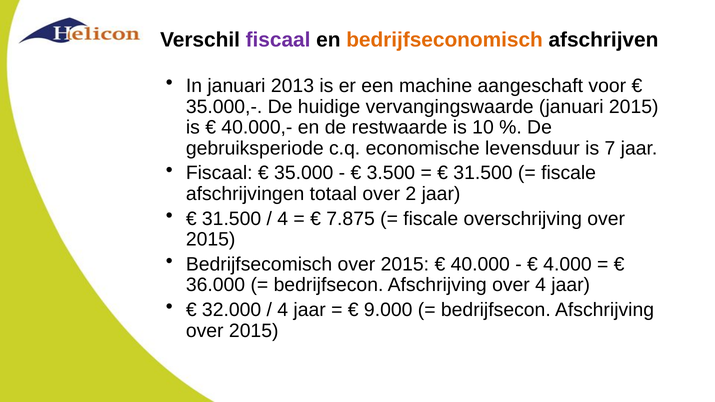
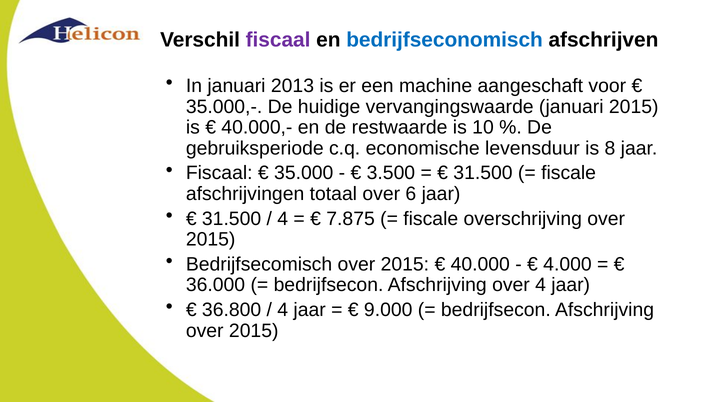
bedrijfseconomisch colour: orange -> blue (445, 40)
7: 7 -> 8 (610, 149)
2: 2 -> 6 (411, 194)
32.000: 32.000 -> 36.800 (232, 310)
